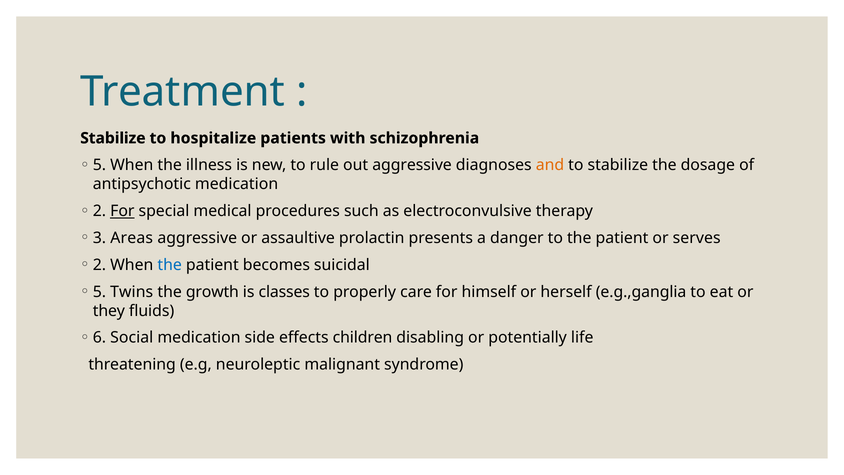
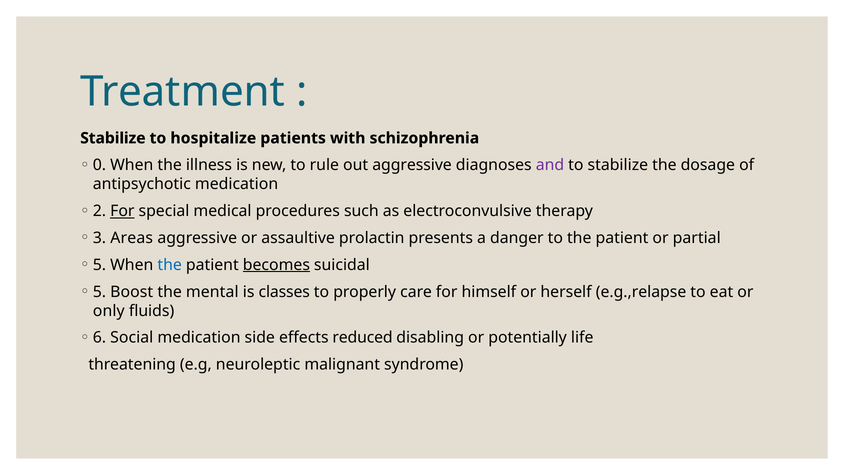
5: 5 -> 0 (99, 165)
and colour: orange -> purple (550, 165)
serves: serves -> partial (697, 238)
2: 2 -> 5 (99, 265)
becomes underline: none -> present (276, 265)
Twins: Twins -> Boost (132, 292)
growth: growth -> mental (212, 292)
e.g.,ganglia: e.g.,ganglia -> e.g.,relapse (641, 292)
they: they -> only (109, 311)
children: children -> reduced (363, 338)
